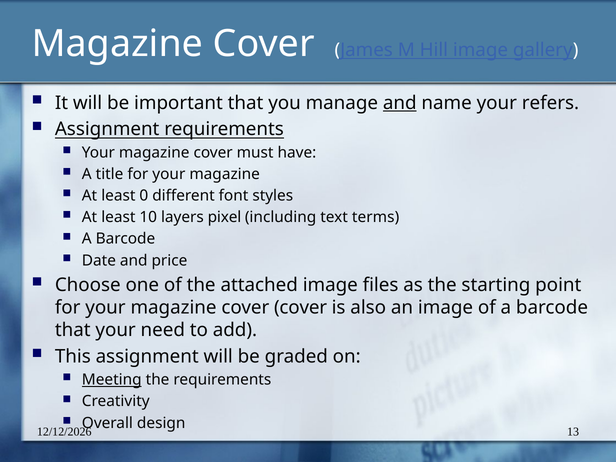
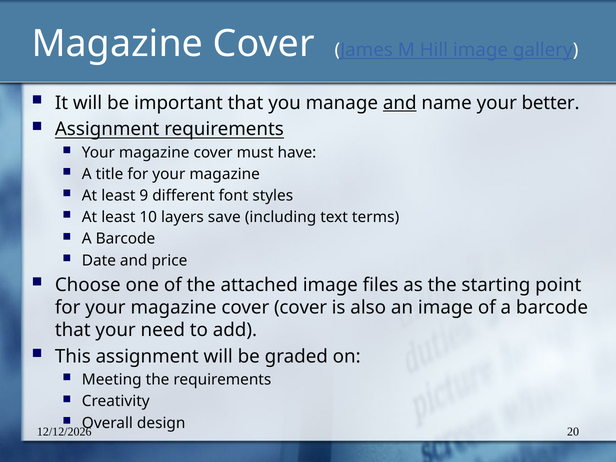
refers: refers -> better (551, 103)
0: 0 -> 9 (144, 196)
pixel: pixel -> save (224, 217)
Meeting underline: present -> none (112, 380)
13: 13 -> 20 (573, 432)
